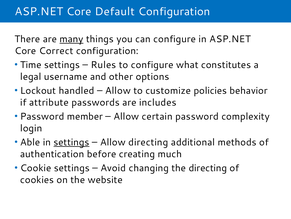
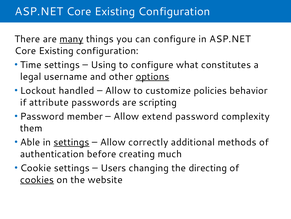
Default: Default -> Existing (115, 12)
Correct: Correct -> Existing (56, 51)
Rules: Rules -> Using (103, 65)
options underline: none -> present (152, 76)
includes: includes -> scripting (158, 102)
certain: certain -> extend (157, 116)
login: login -> them (31, 128)
Allow directing: directing -> correctly (148, 142)
Avoid: Avoid -> Users (113, 168)
cookies underline: none -> present (37, 179)
